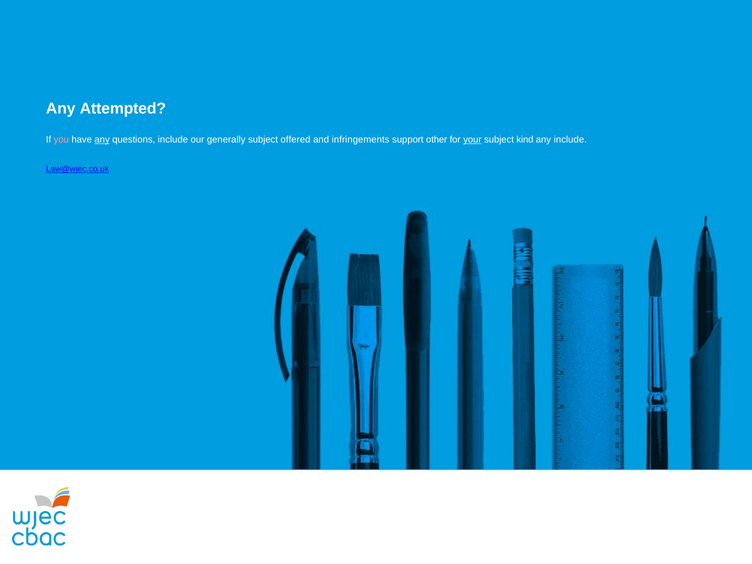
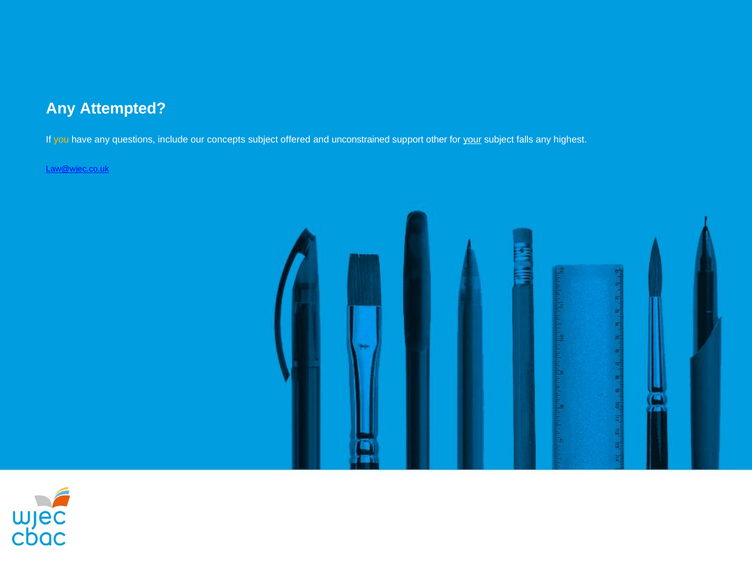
you colour: pink -> yellow (61, 140)
any underline: present -> none (102, 140)
generally: generally -> concepts (226, 140)
infringements: infringements -> unconstrained (361, 140)
kind: kind -> falls (525, 140)
any include: include -> highest (570, 140)
